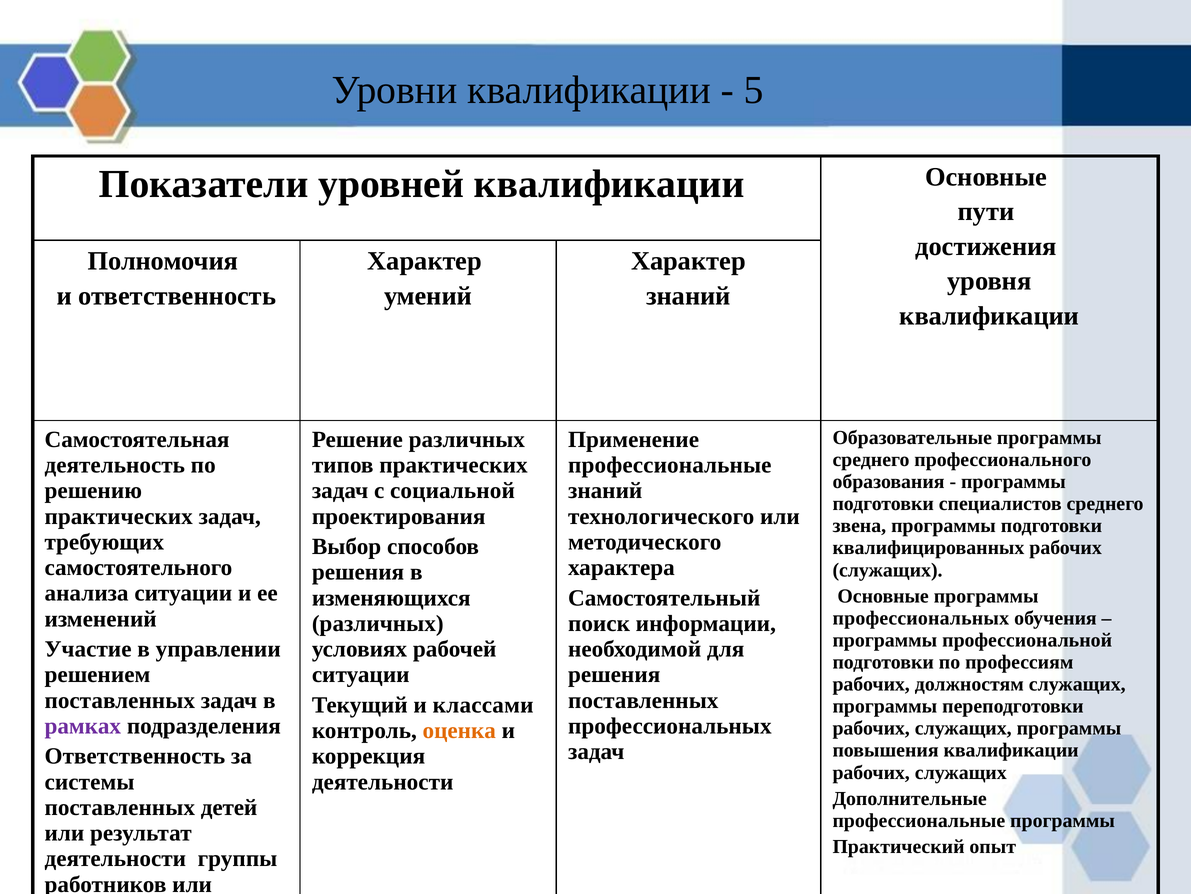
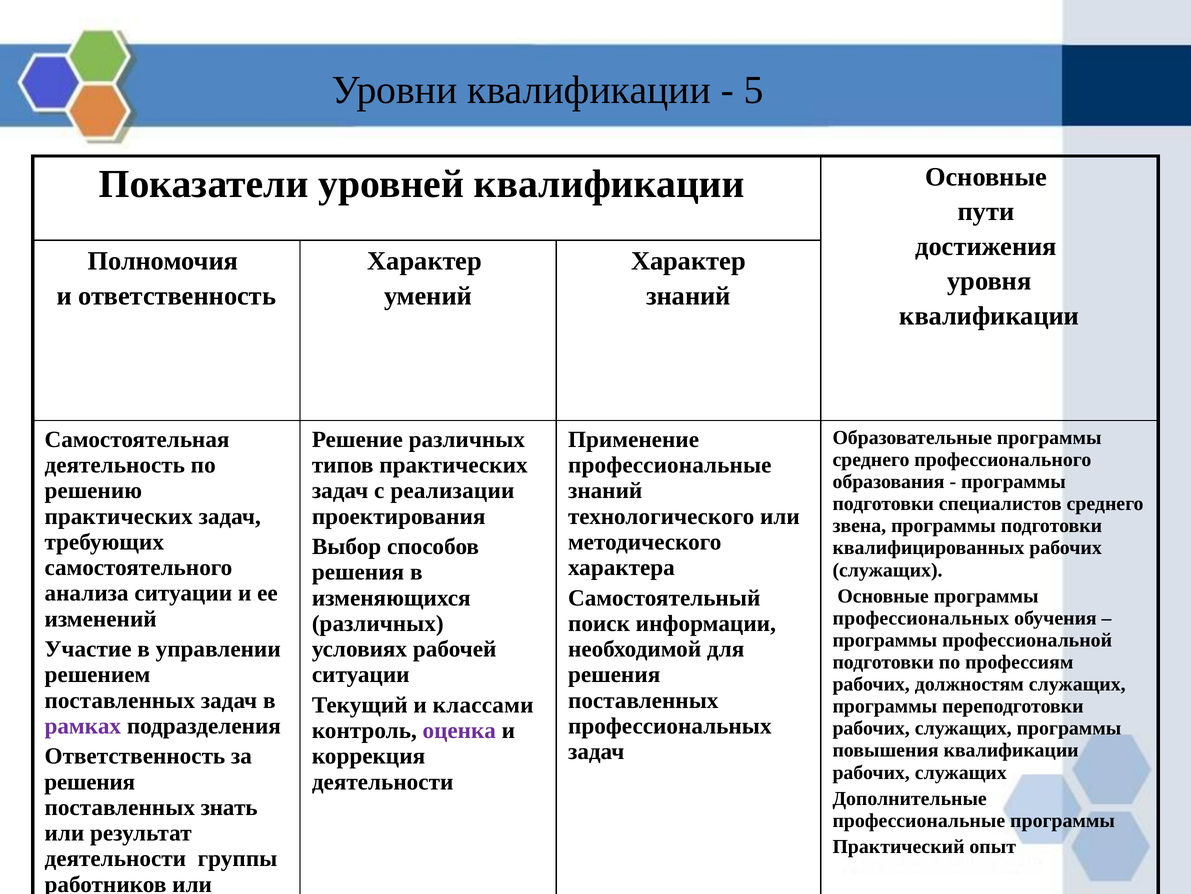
социальной: социальной -> реализации (452, 490)
оценка colour: orange -> purple (459, 730)
системы: системы -> решения (90, 781)
детей: детей -> знать (229, 807)
